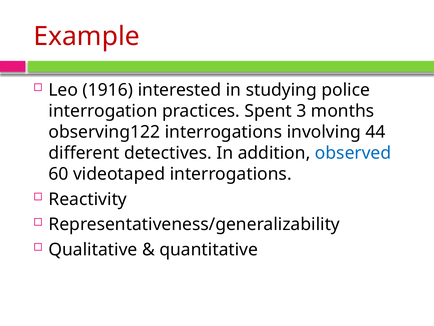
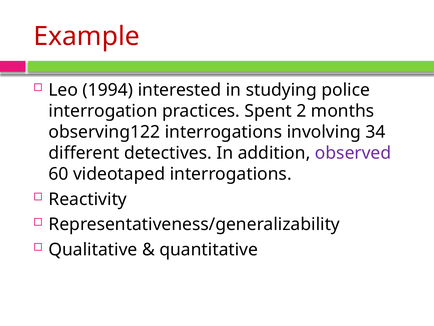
1916: 1916 -> 1994 (108, 90)
3: 3 -> 2 (301, 111)
44: 44 -> 34 (375, 132)
observed colour: blue -> purple (353, 153)
